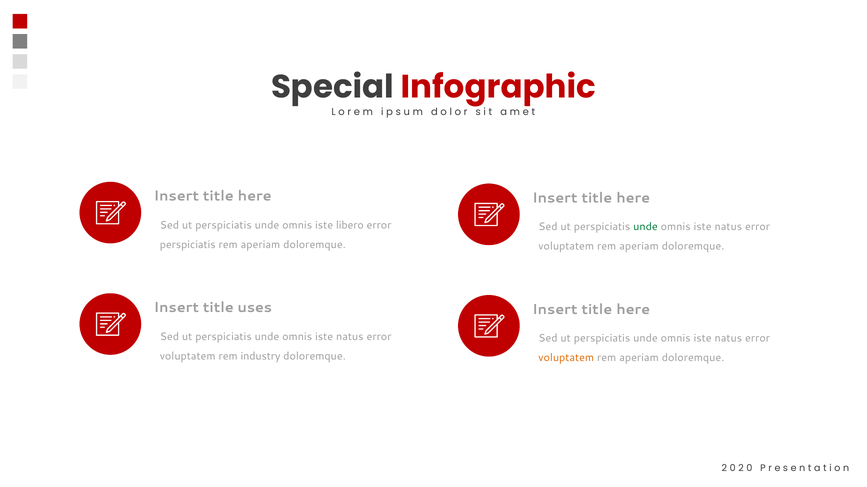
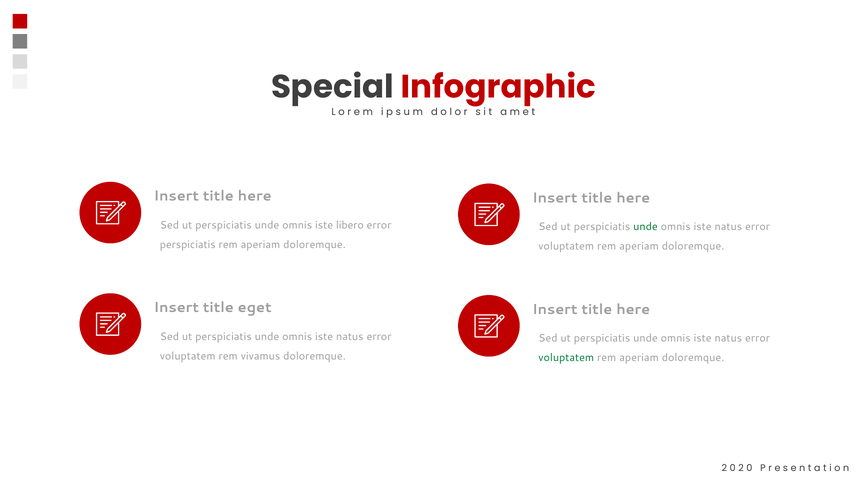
uses: uses -> eget (255, 308)
industry: industry -> vivamus (261, 356)
voluptatem colour: orange -> green (566, 358)
